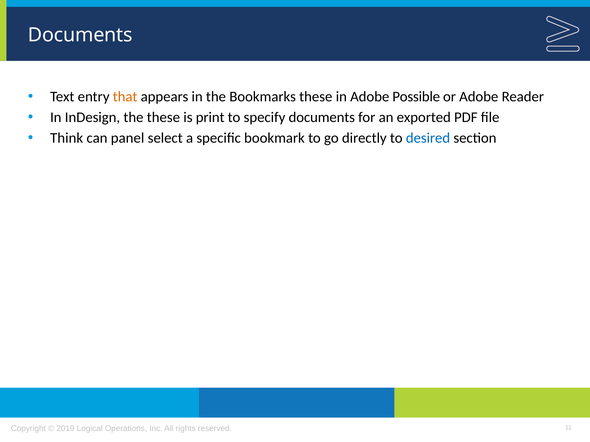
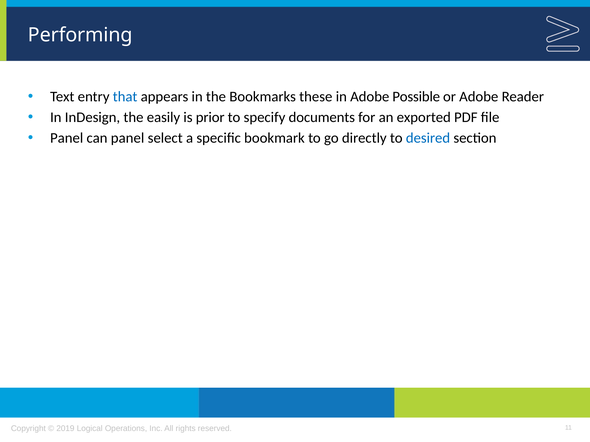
Documents: Documents -> Performing (80, 35)
that colour: orange -> blue (125, 97)
the these: these -> easily (163, 117)
print: print -> prior (210, 117)
Think: Think -> Panel (67, 138)
